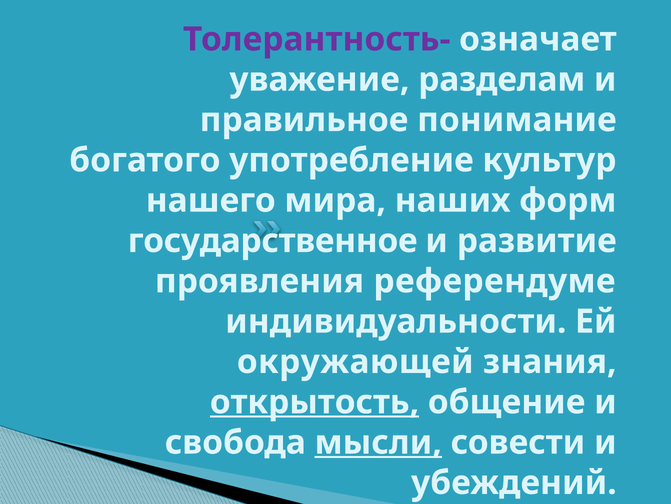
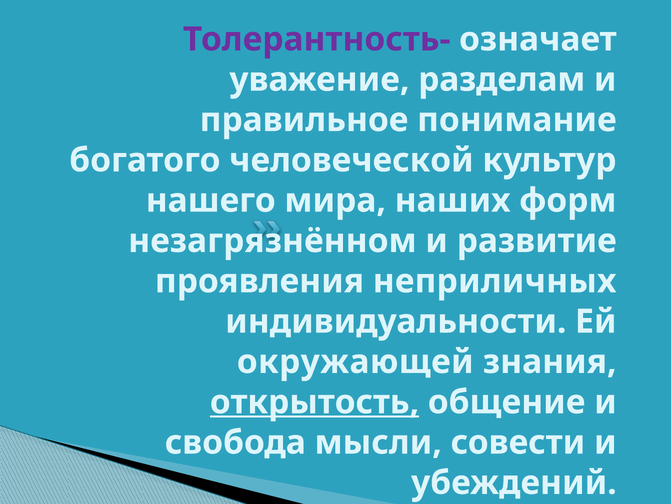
употребление: употребление -> человеческой (351, 160)
государственное: государственное -> незагрязнённом (272, 241)
референдуме: референдуме -> неприличных (495, 281)
мысли underline: present -> none (378, 442)
